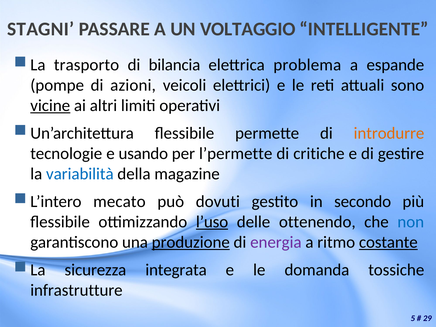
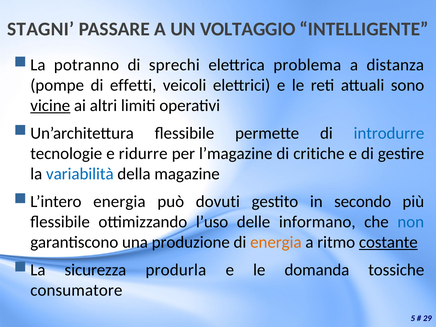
trasporto: trasporto -> potranno (86, 65)
bilancia: bilancia -> sprechi (174, 65)
espande: espande -> distanza (395, 65)
azioni: azioni -> effetti (133, 85)
introdurre colour: orange -> blue (389, 133)
usando: usando -> ridurre (143, 154)
l’permette: l’permette -> l’magazine (236, 154)
L’intero mecato: mecato -> energia (119, 202)
l’uso underline: present -> none (212, 222)
ottenendo: ottenendo -> informano (317, 222)
produzione underline: present -> none (191, 242)
energia colour: purple -> orange (276, 242)
integrata: integrata -> produrla (176, 270)
infrastrutture: infrastrutture -> consumatore (76, 290)
